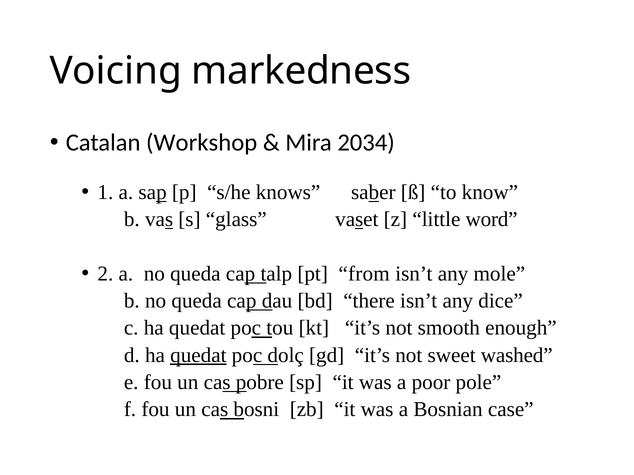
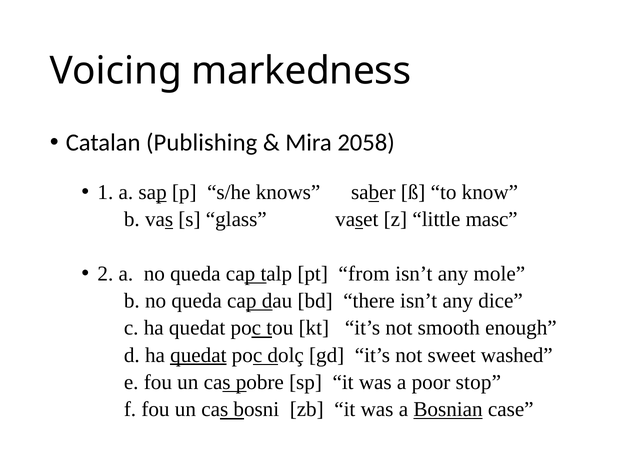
Workshop: Workshop -> Publishing (202, 143)
2034: 2034 -> 2058 (366, 143)
word: word -> masc (492, 219)
pole: pole -> stop (478, 383)
Bosnian underline: none -> present (448, 410)
